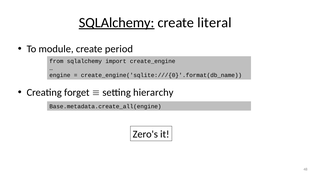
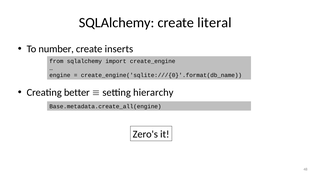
SQLAlchemy underline: present -> none (117, 23)
module: module -> number (56, 49)
period: period -> inserts (119, 49)
forget: forget -> better (77, 92)
